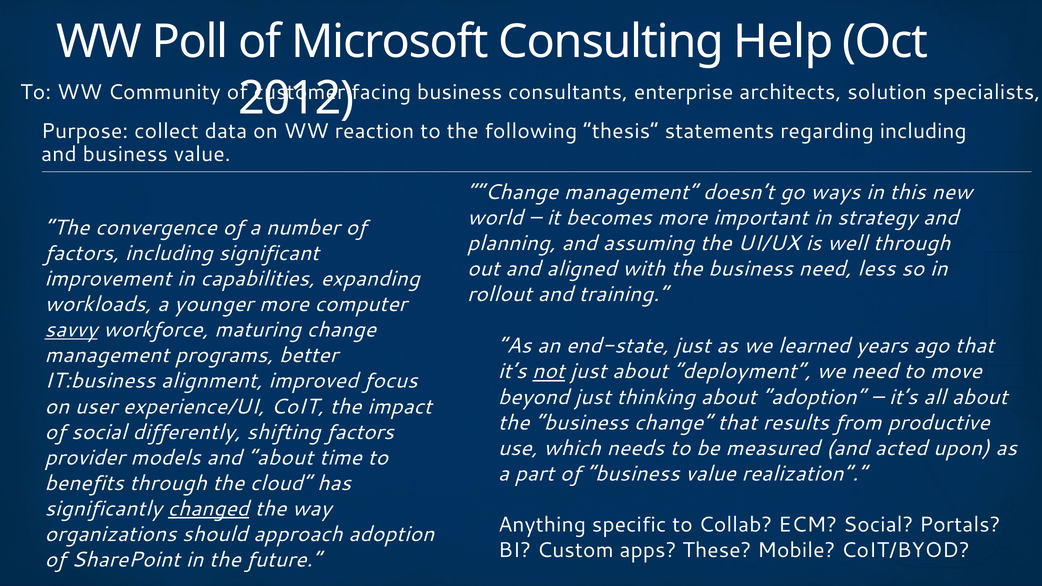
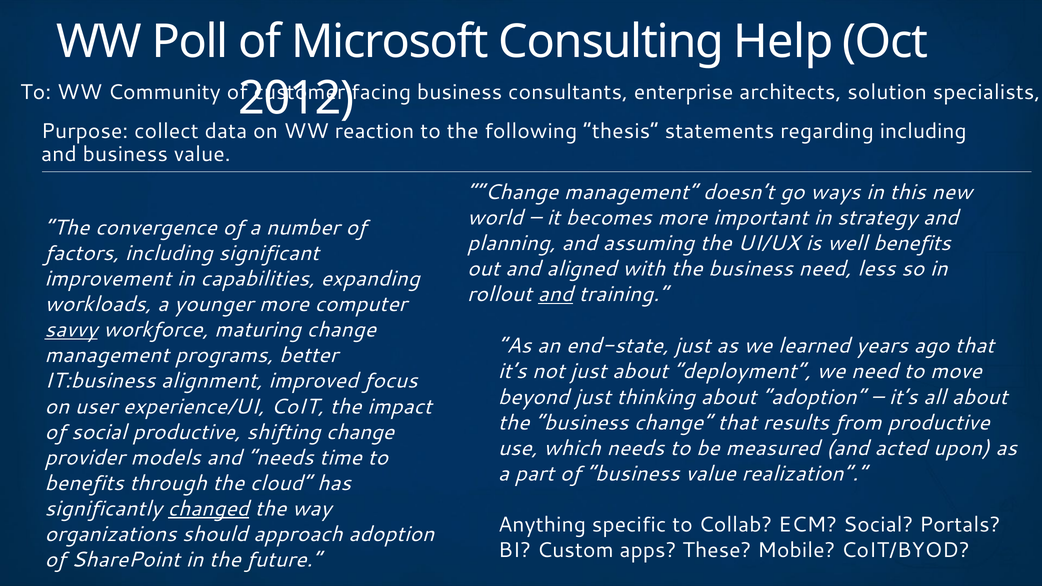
well through: through -> benefits (912, 243)
and underline: none -> present (555, 294)
not underline: present -> none (549, 371)
social differently: differently -> productive (187, 432)
shifting factors: factors -> change (360, 432)
and about: about -> needs (281, 458)
